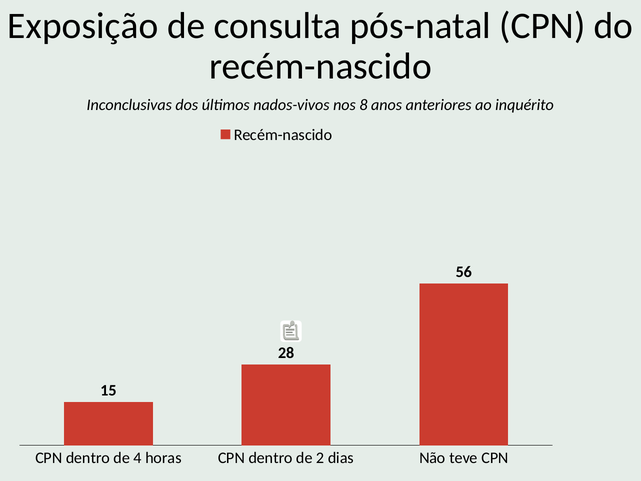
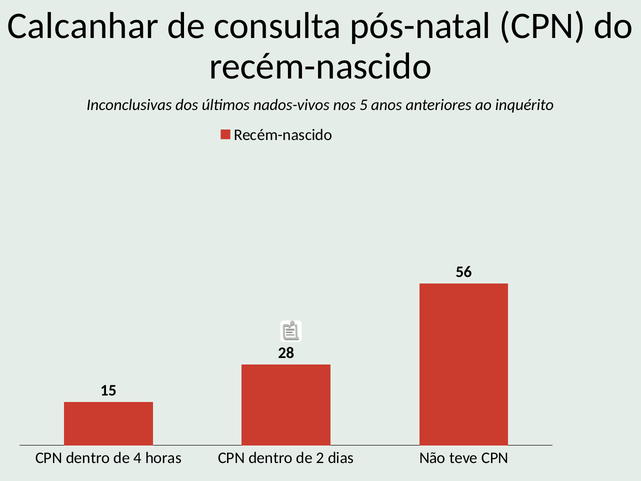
Exposição: Exposição -> Calcanhar (83, 26)
8: 8 -> 5 (363, 105)
